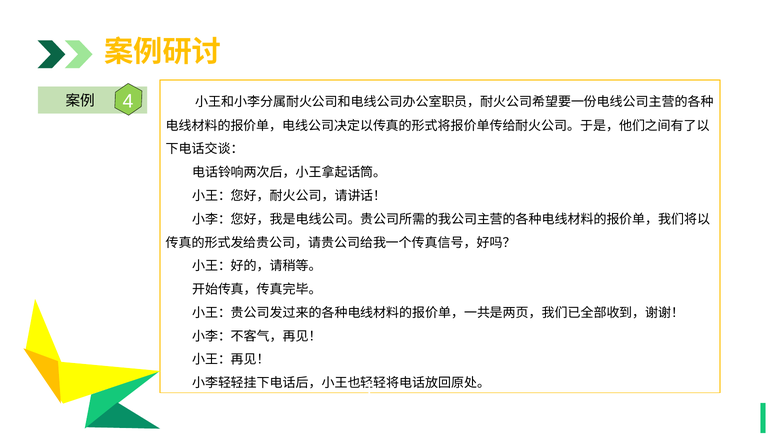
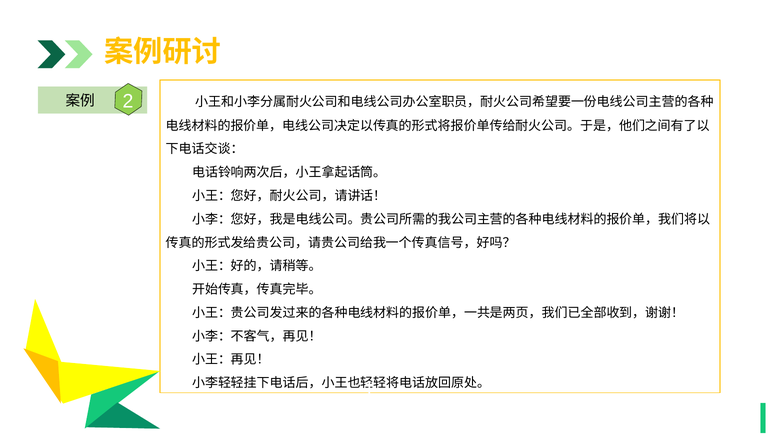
4: 4 -> 2 (128, 101)
